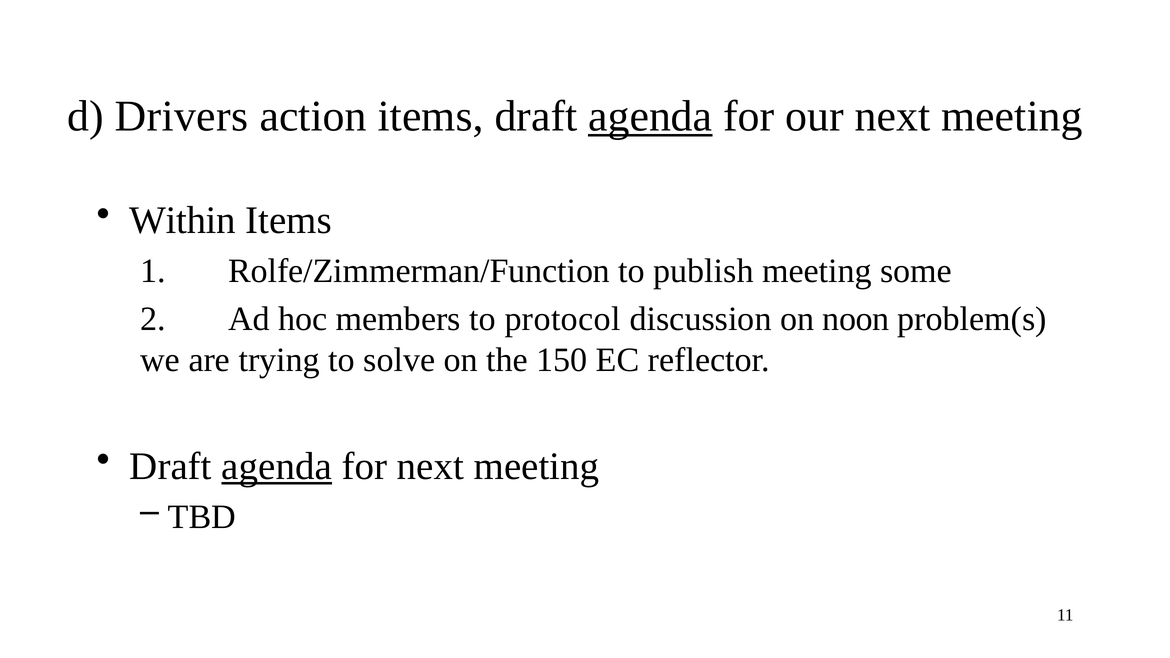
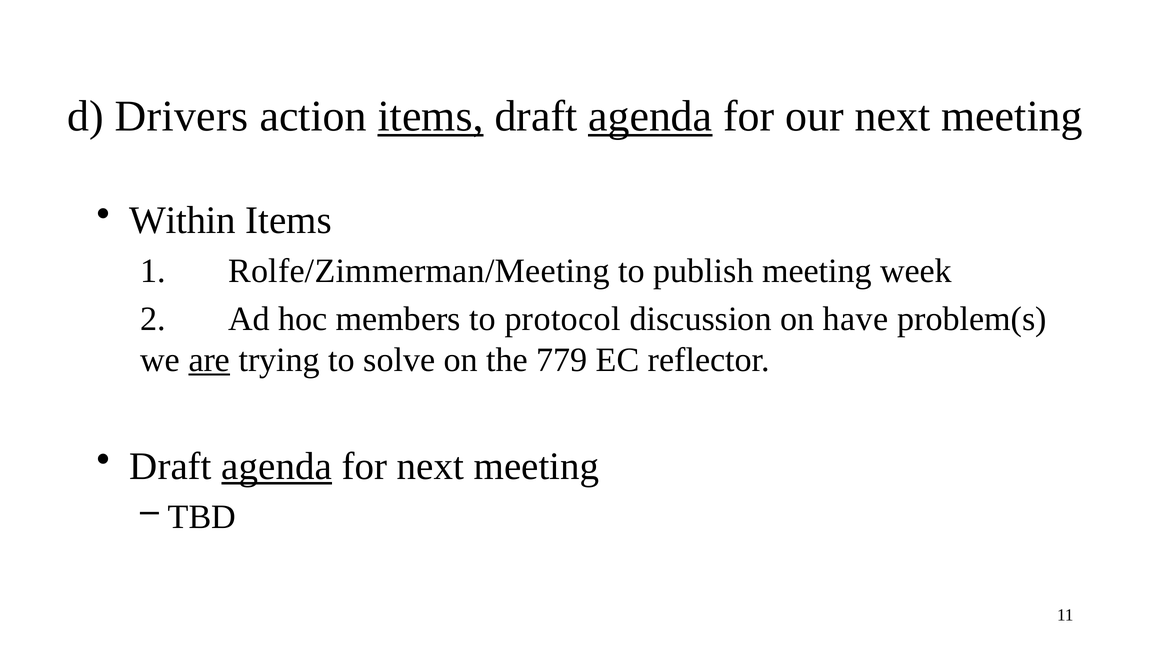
items underline: none -> present (431, 116)
Rolfe/Zimmerman/Function: Rolfe/Zimmerman/Function -> Rolfe/Zimmerman/Meeting (419, 271)
some: some -> week (916, 271)
noon: noon -> have (856, 319)
are underline: none -> present (209, 360)
150: 150 -> 779 (562, 360)
